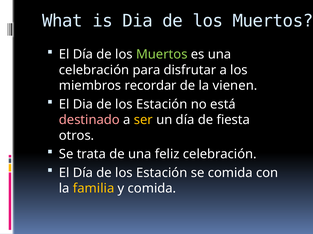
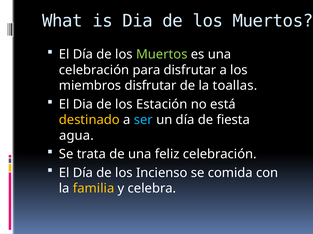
miembros recordar: recordar -> disfrutar (151, 86)
vienen: vienen -> toallas (235, 86)
destinado colour: pink -> yellow (89, 120)
ser colour: yellow -> light blue (143, 120)
otros: otros -> agua (76, 136)
Día de los Estación: Estación -> Incienso (162, 173)
y comida: comida -> celebra (152, 189)
